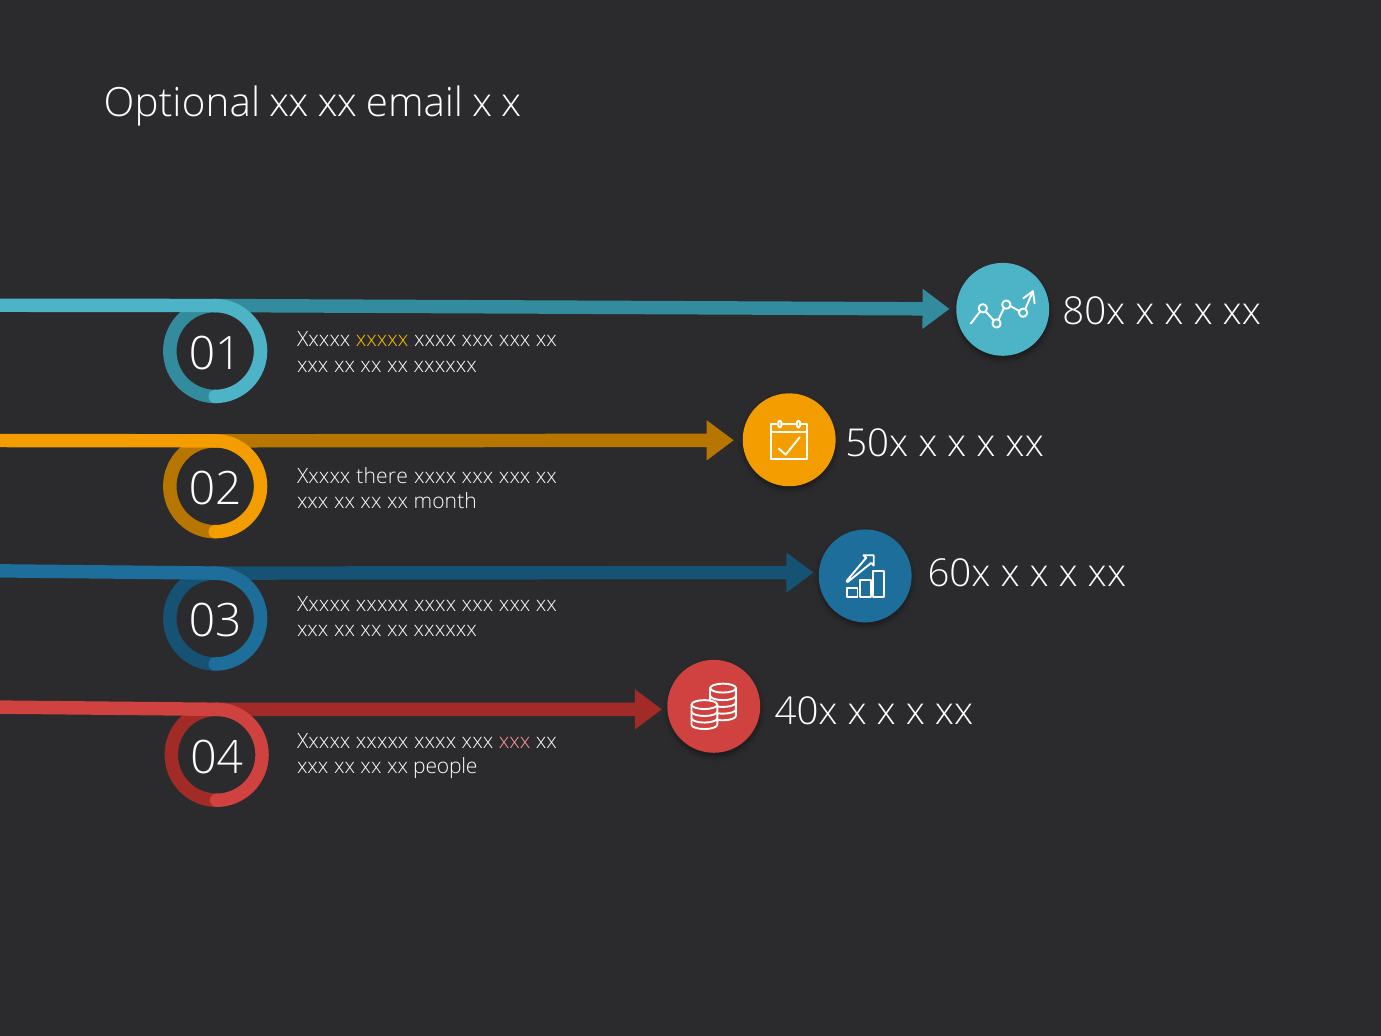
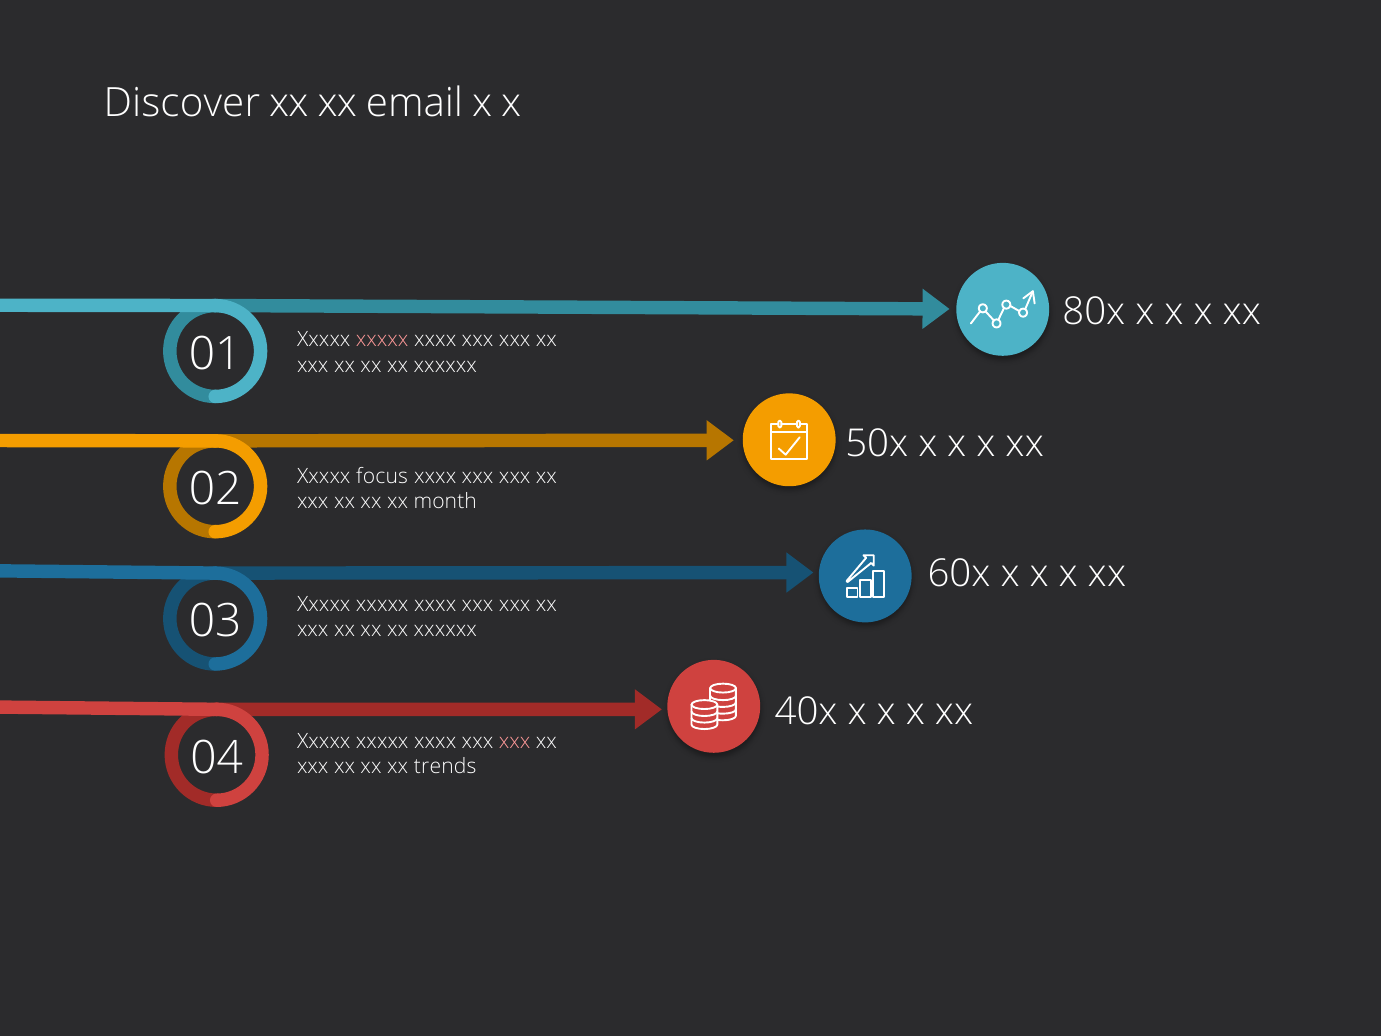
Optional: Optional -> Discover (182, 103)
xxxxx colour: yellow -> pink (382, 340)
there: there -> focus (382, 476)
people: people -> trends (445, 767)
